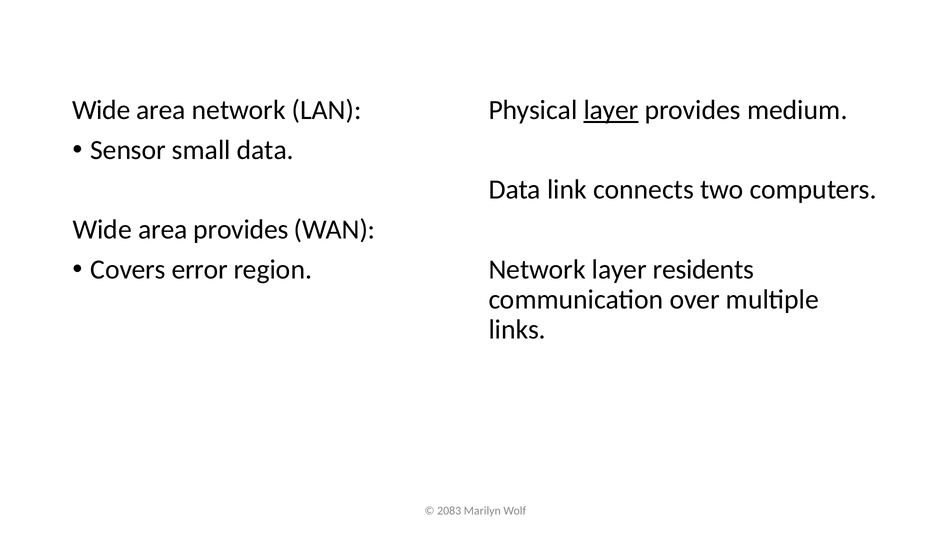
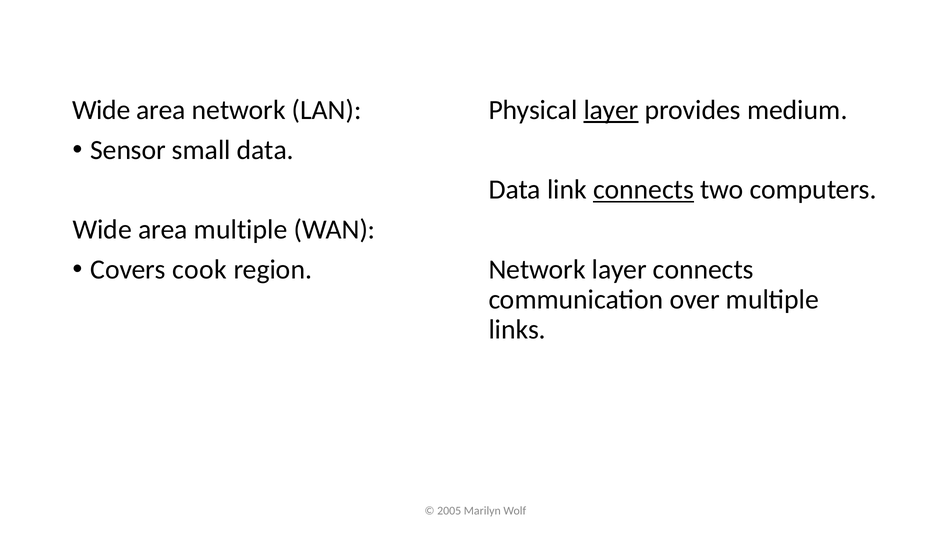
connects underline: none -> present (643, 190)
area provides: provides -> multiple (241, 230)
error: error -> cook (199, 270)
layer residents: residents -> connects (703, 270)
2083: 2083 -> 2005 (449, 511)
